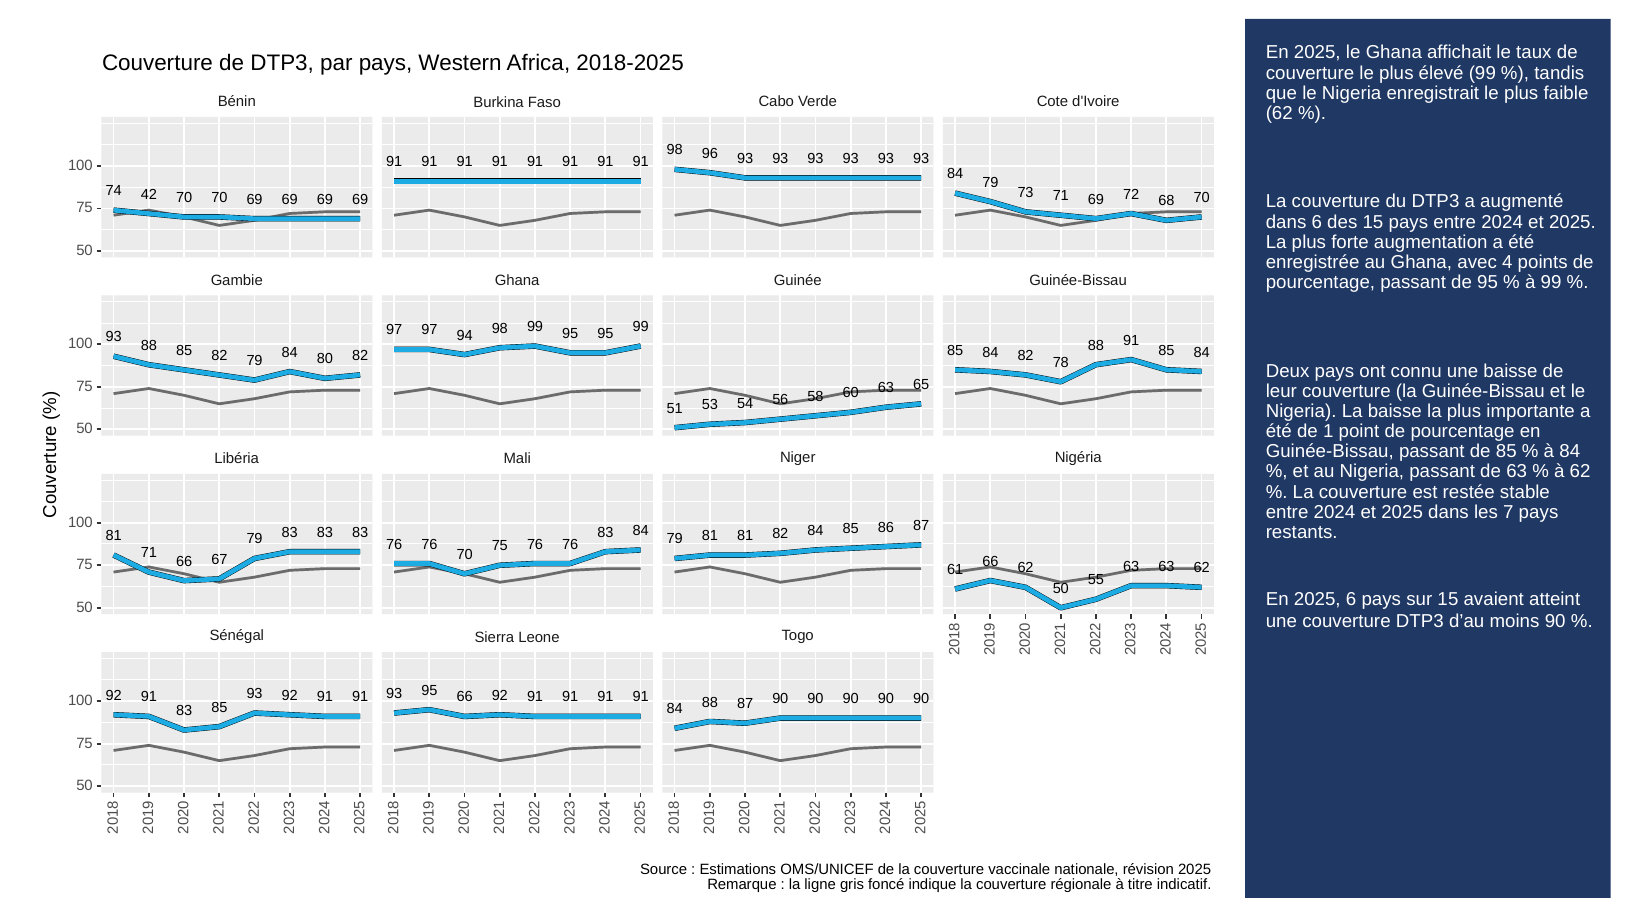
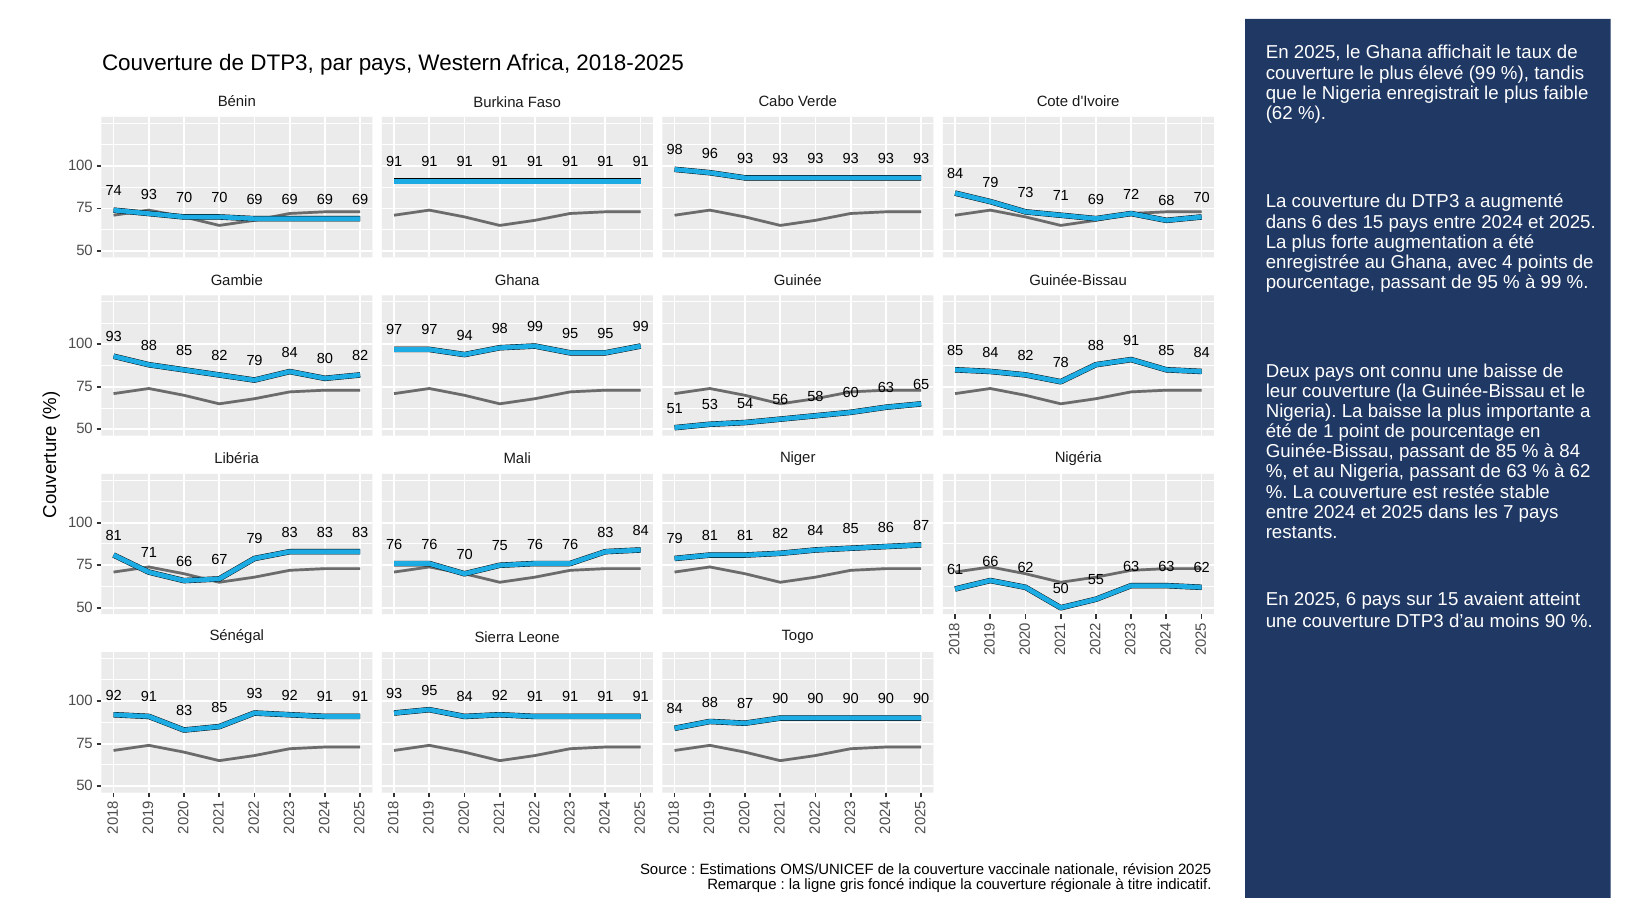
74 42: 42 -> 93 (149, 194)
95 66: 66 -> 84 (465, 697)
